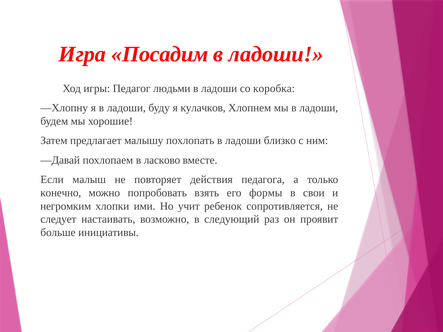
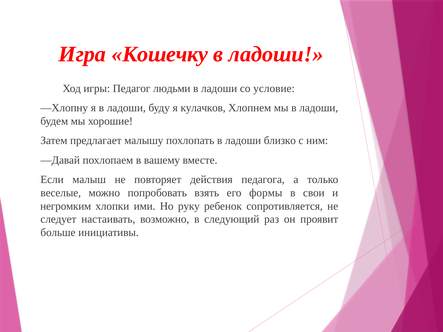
Посадим: Посадим -> Кошечку (160, 54)
коробка: коробка -> условие (274, 89)
ласково: ласково -> вашему (162, 160)
конечно: конечно -> веселые (61, 193)
учит: учит -> руку (189, 206)
